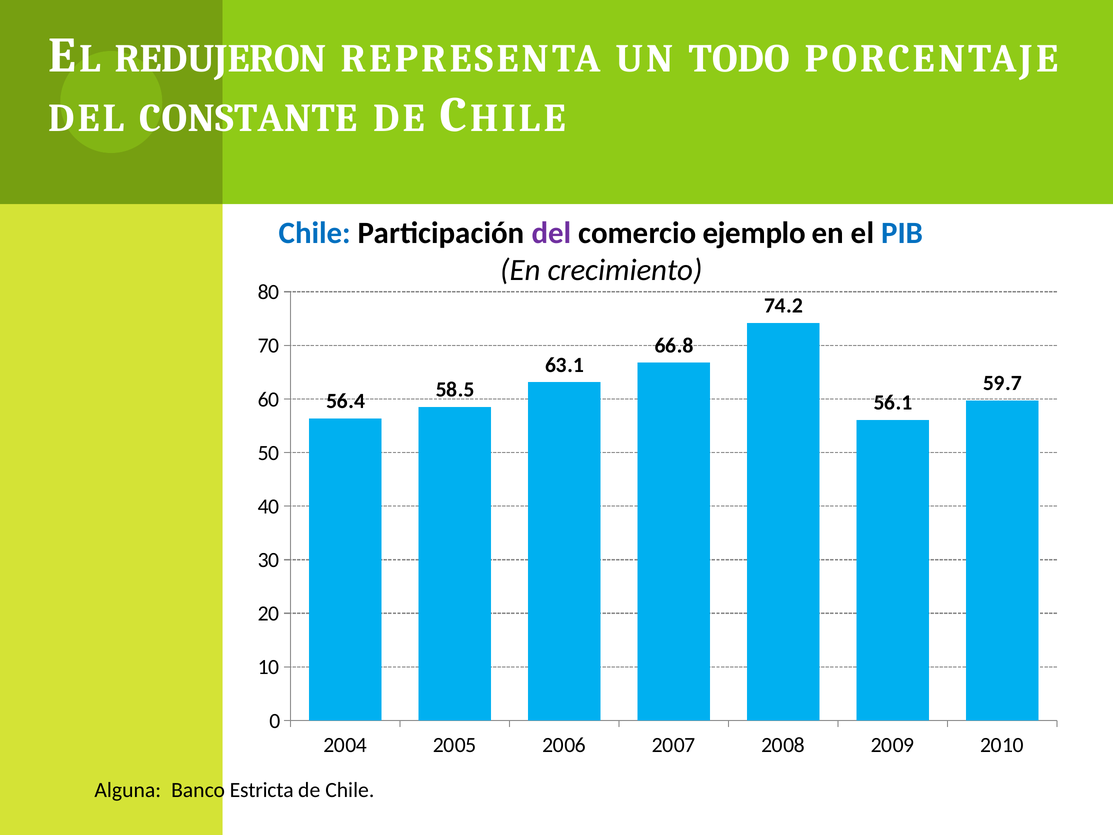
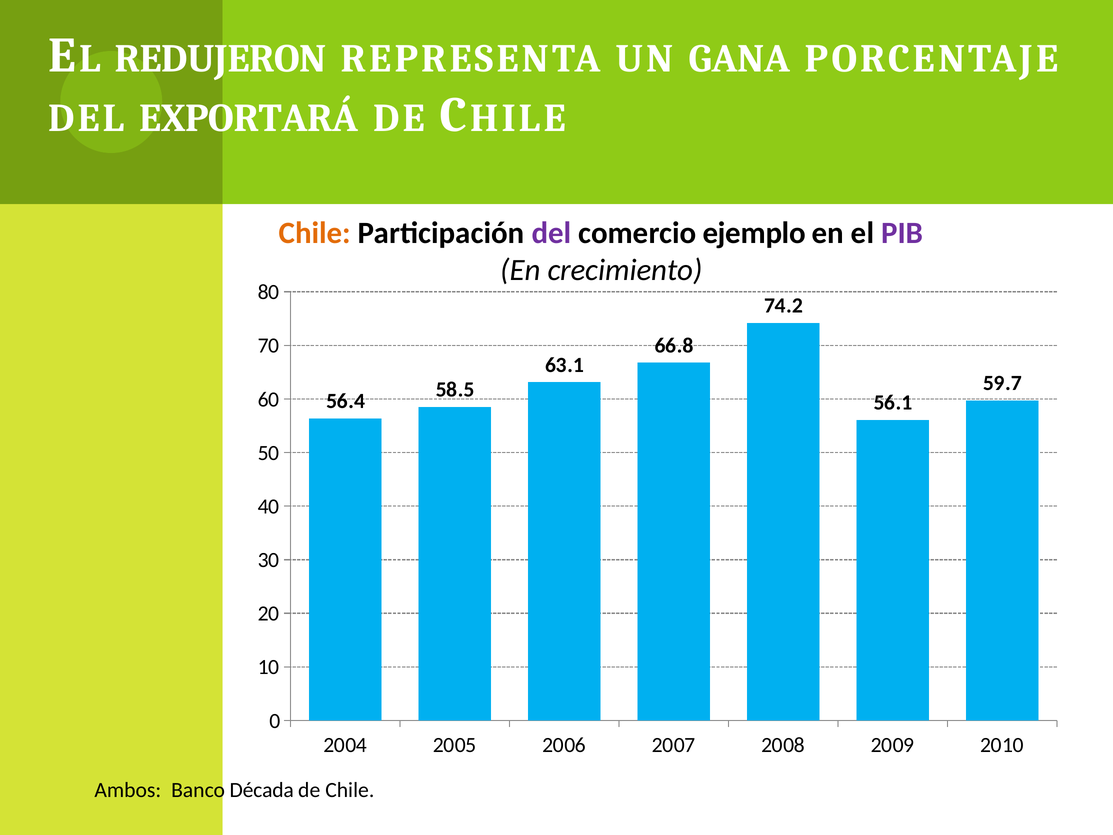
TODO: TODO -> GANA (739, 59)
CONSTANTE: CONSTANTE -> EXPORTARÁ (249, 118)
Chile colour: blue -> orange (315, 233)
PIB colour: blue -> purple (902, 233)
Alguna: Alguna -> Ambos (128, 790)
Estricta: Estricta -> Década (262, 790)
